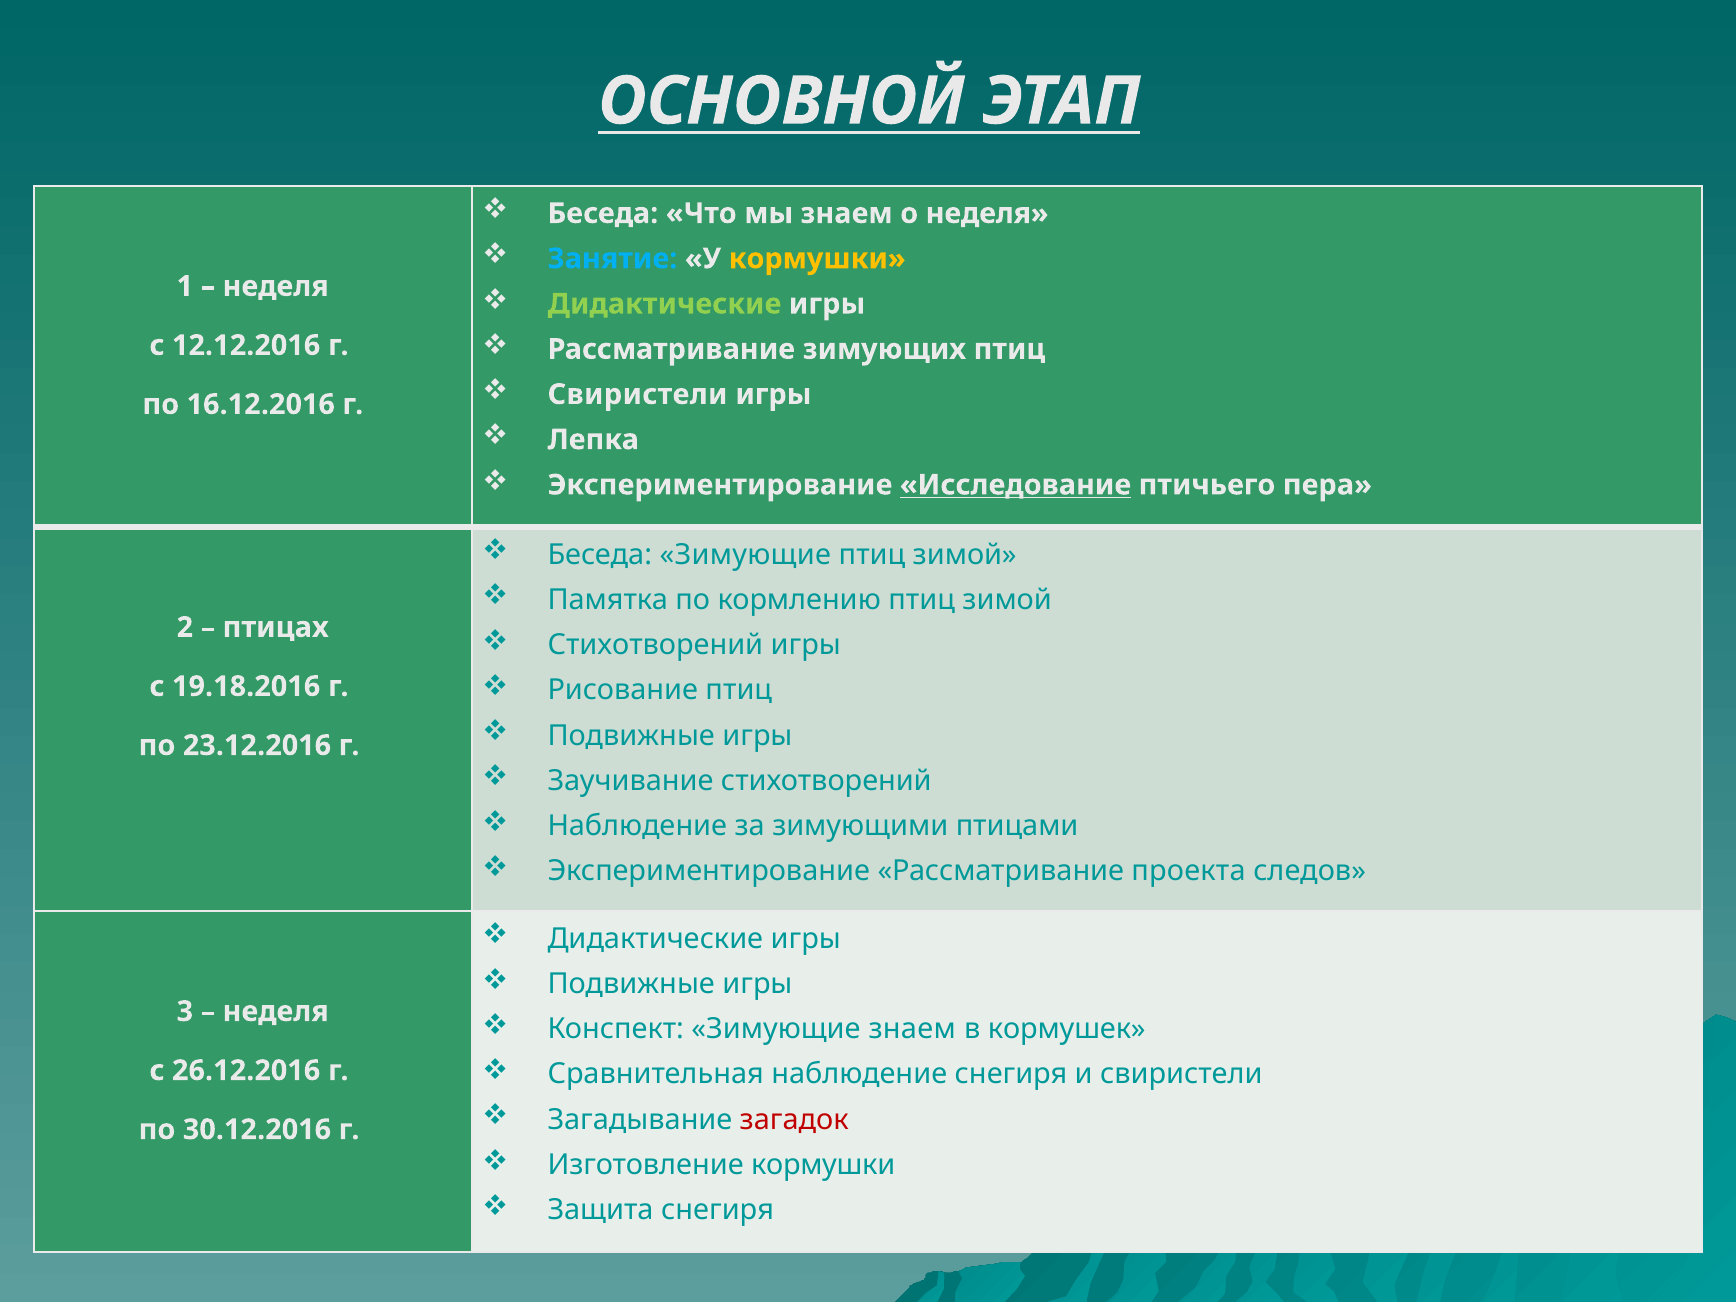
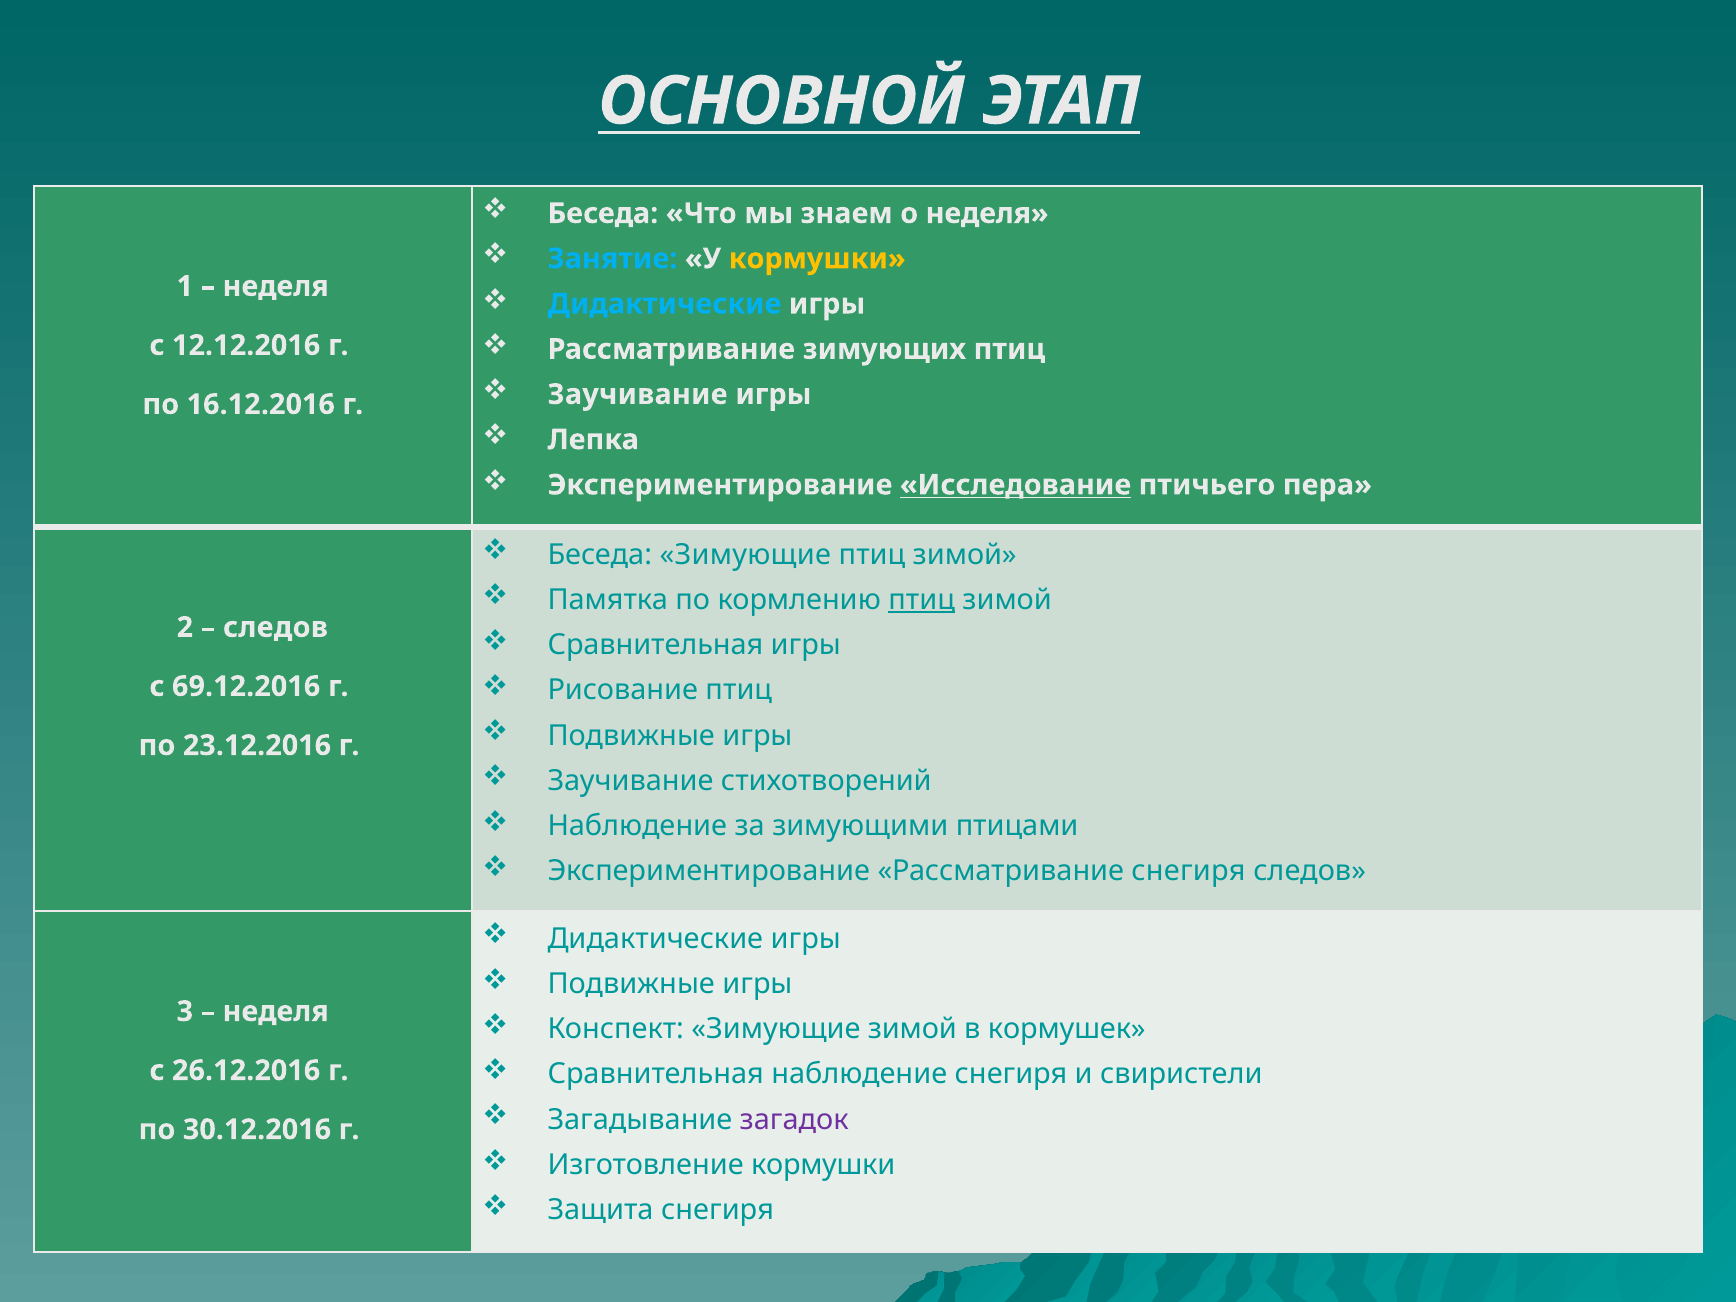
Дидактические colour: light green -> light blue (664, 304)
Свиристели: Свиристели -> Заучивание (638, 394)
птиц underline: none -> present (922, 600)
птицах: птицах -> следов (276, 627)
Стихотворений: Стихотворений -> Сравнительная (655, 645)
19.18.2016: 19.18.2016 -> 69.12.2016 (246, 686)
Рассматривание проекта: проекта -> снегиря (1189, 871)
Зимующие знаем: знаем -> зимой (912, 1029)
загадок colour: red -> purple (794, 1120)
